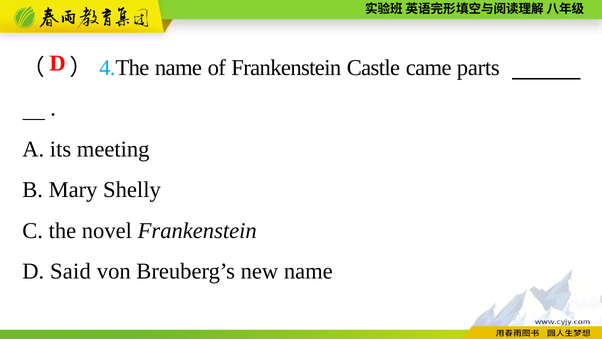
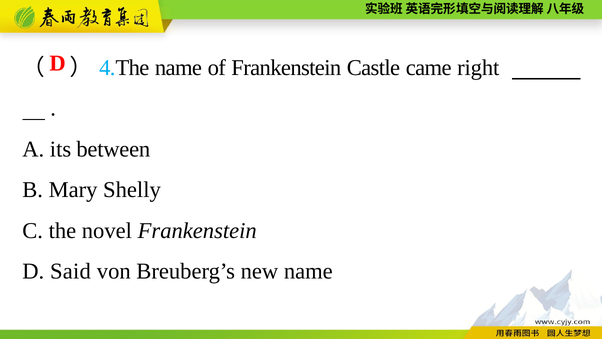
parts: parts -> right (478, 68)
meeting: meeting -> between (113, 149)
